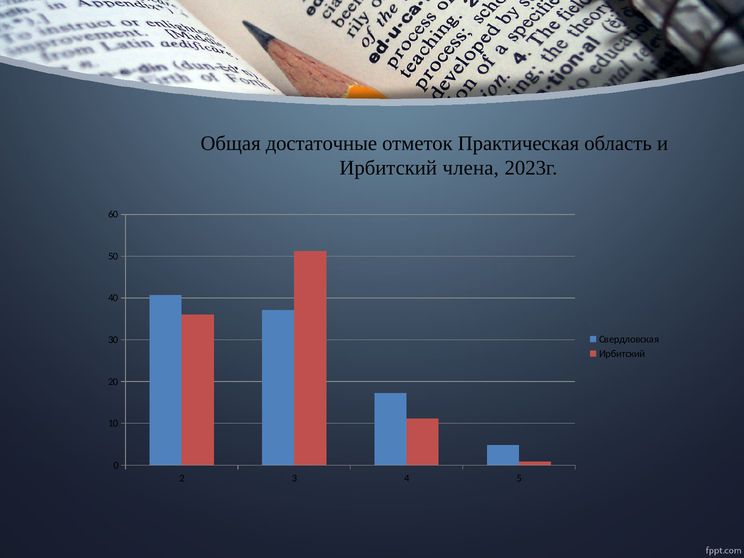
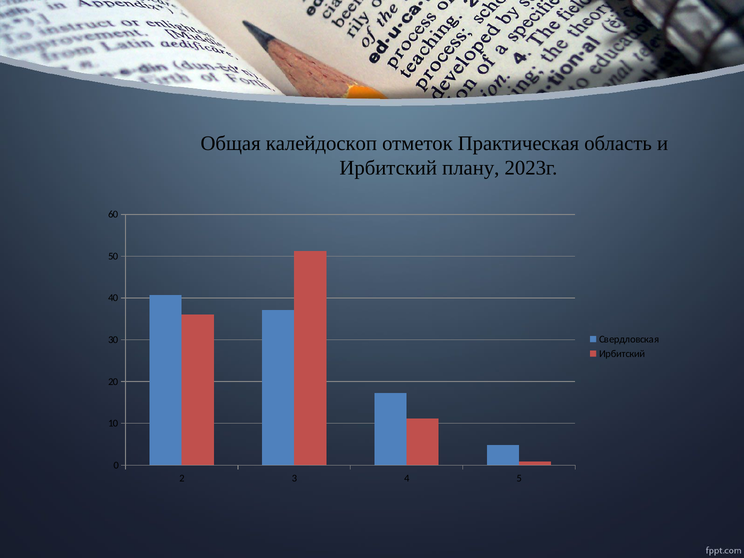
достаточные: достаточные -> калейдоскоп (321, 143)
члена: члена -> плану (471, 168)
